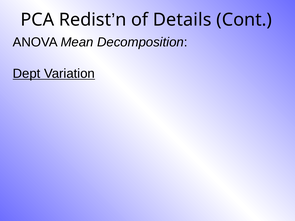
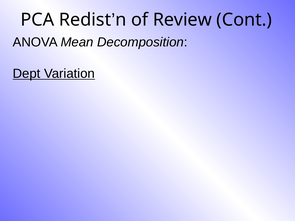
Details: Details -> Review (182, 20)
